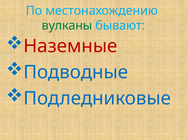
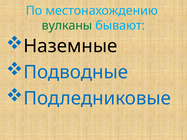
Наземные colour: red -> black (70, 46)
